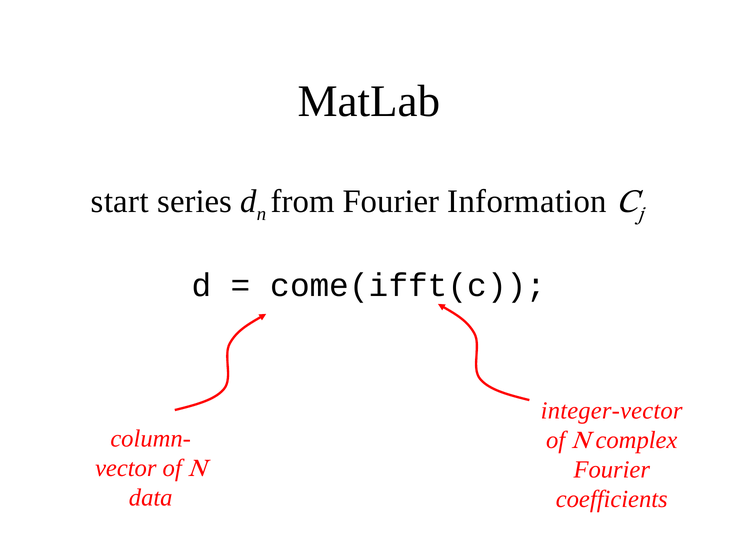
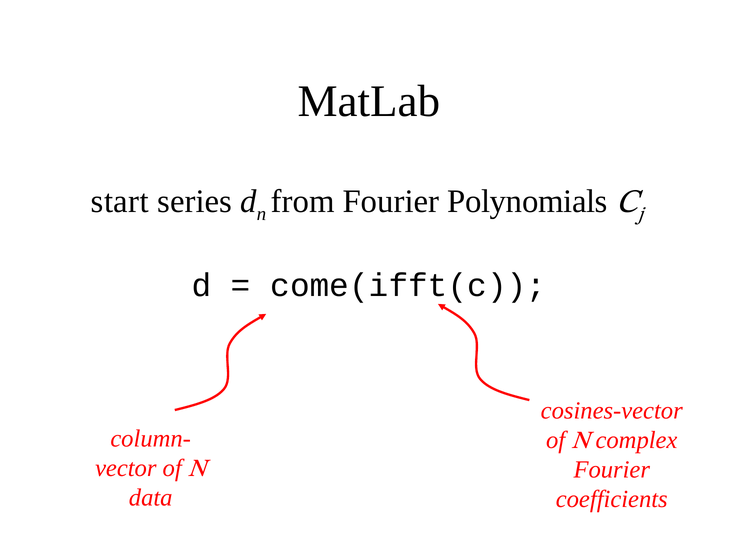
Information: Information -> Polynomials (527, 201)
integer-vector: integer-vector -> cosines-vector (612, 410)
